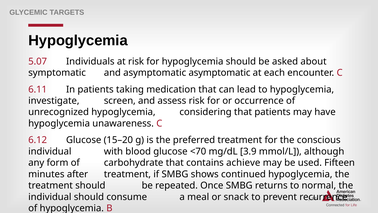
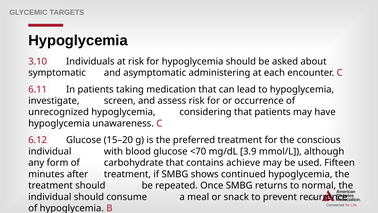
5.07: 5.07 -> 3.10 (38, 61)
asymptomatic asymptomatic: asymptomatic -> administering (219, 73)
